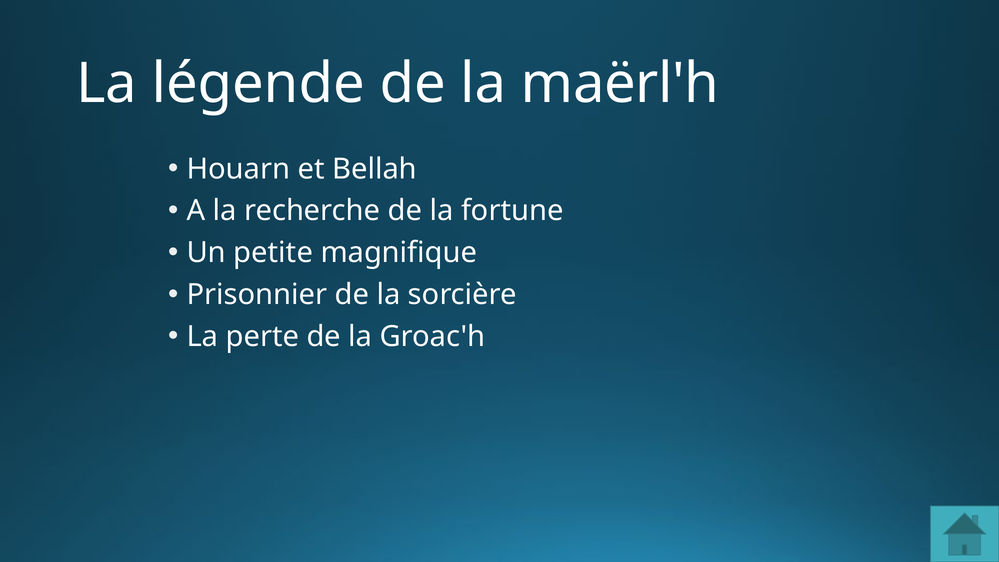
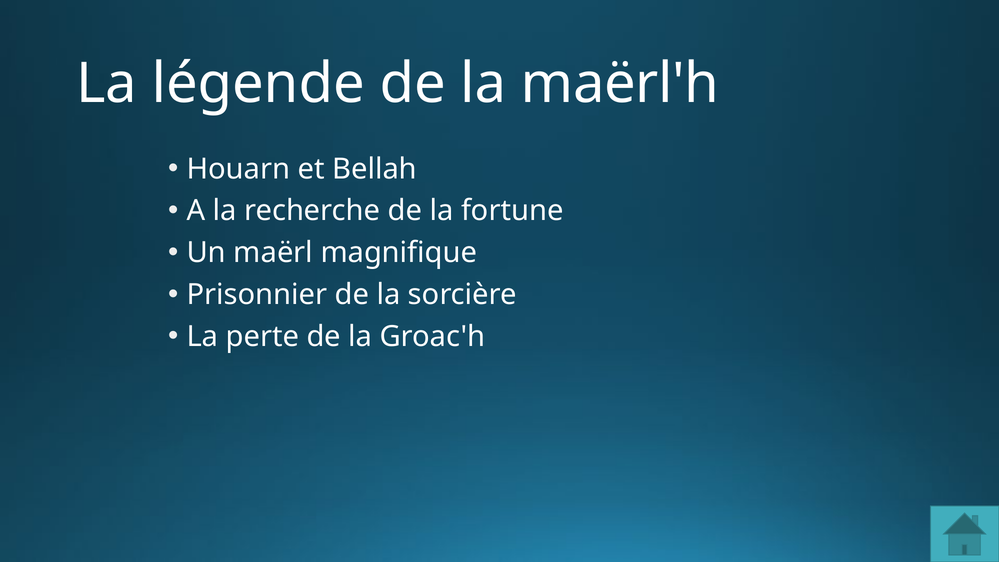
petite: petite -> maërl (273, 253)
